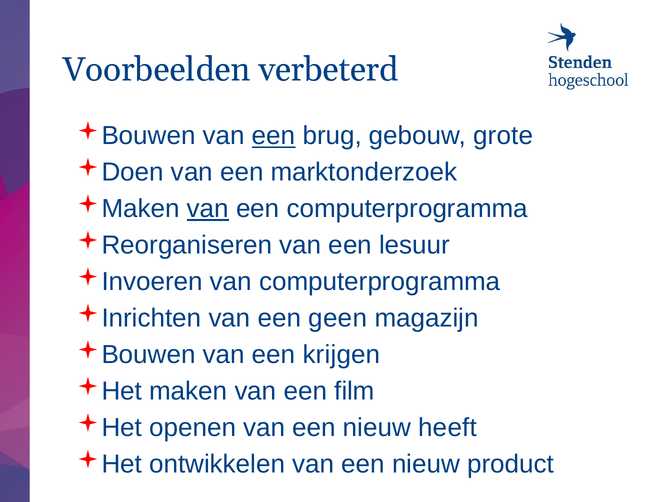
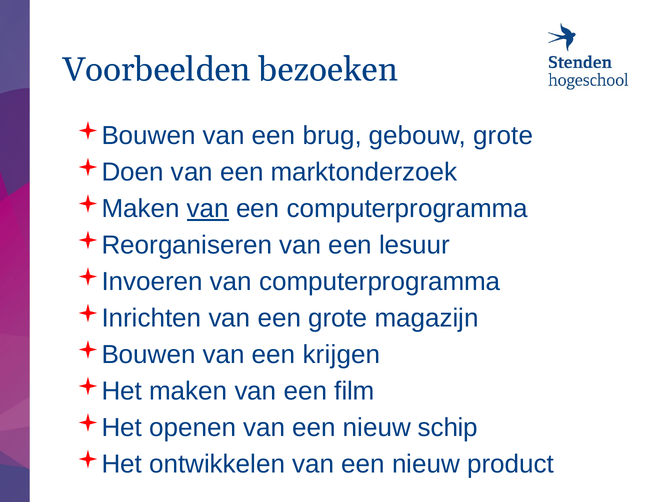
verbeterd: verbeterd -> bezoeken (328, 70)
een underline: present -> none (274, 136)
een geen: geen -> grote (338, 319)
heeft: heeft -> schip (448, 428)
